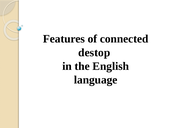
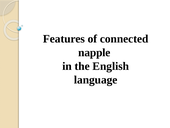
destop: destop -> napple (94, 52)
